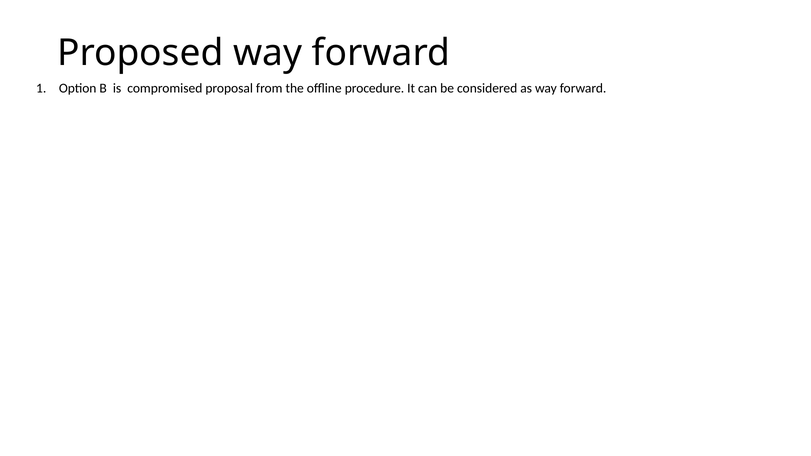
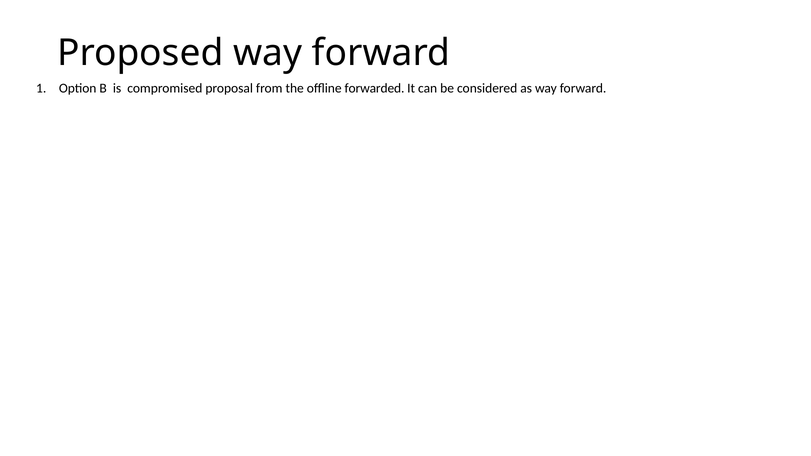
procedure: procedure -> forwarded (375, 88)
